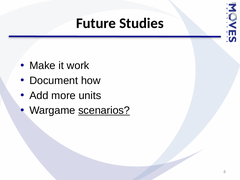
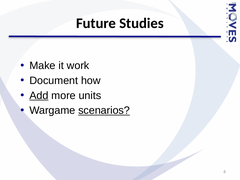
Add underline: none -> present (39, 96)
